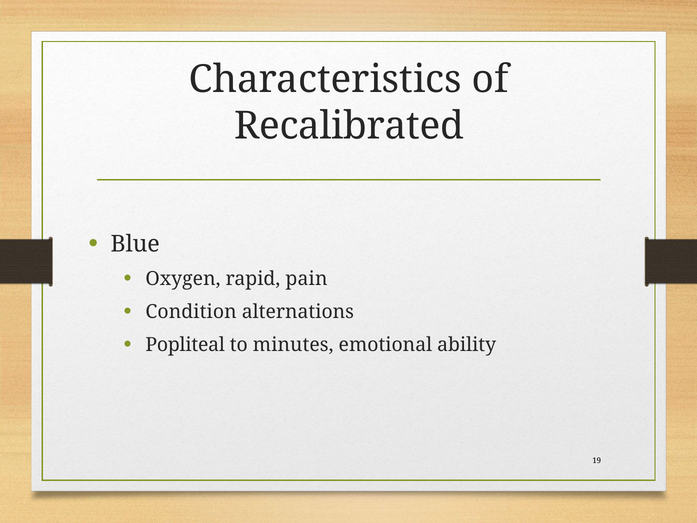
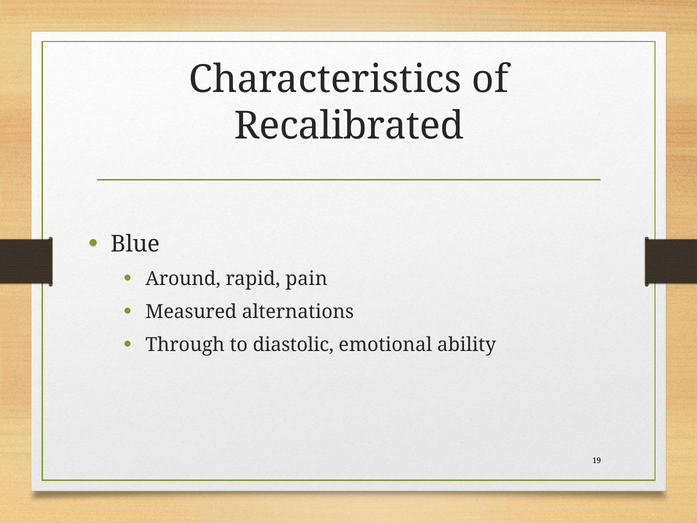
Oxygen: Oxygen -> Around (183, 279)
Condition: Condition -> Measured (191, 312)
Popliteal: Popliteal -> Through (185, 345)
minutes: minutes -> diastolic (293, 345)
